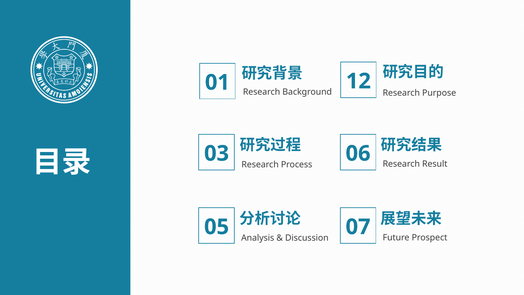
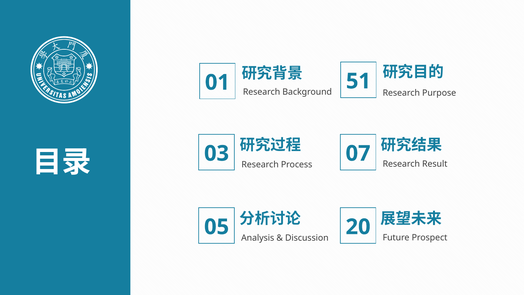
12: 12 -> 51 (358, 81)
06: 06 -> 07 (358, 153)
07: 07 -> 20 (358, 227)
